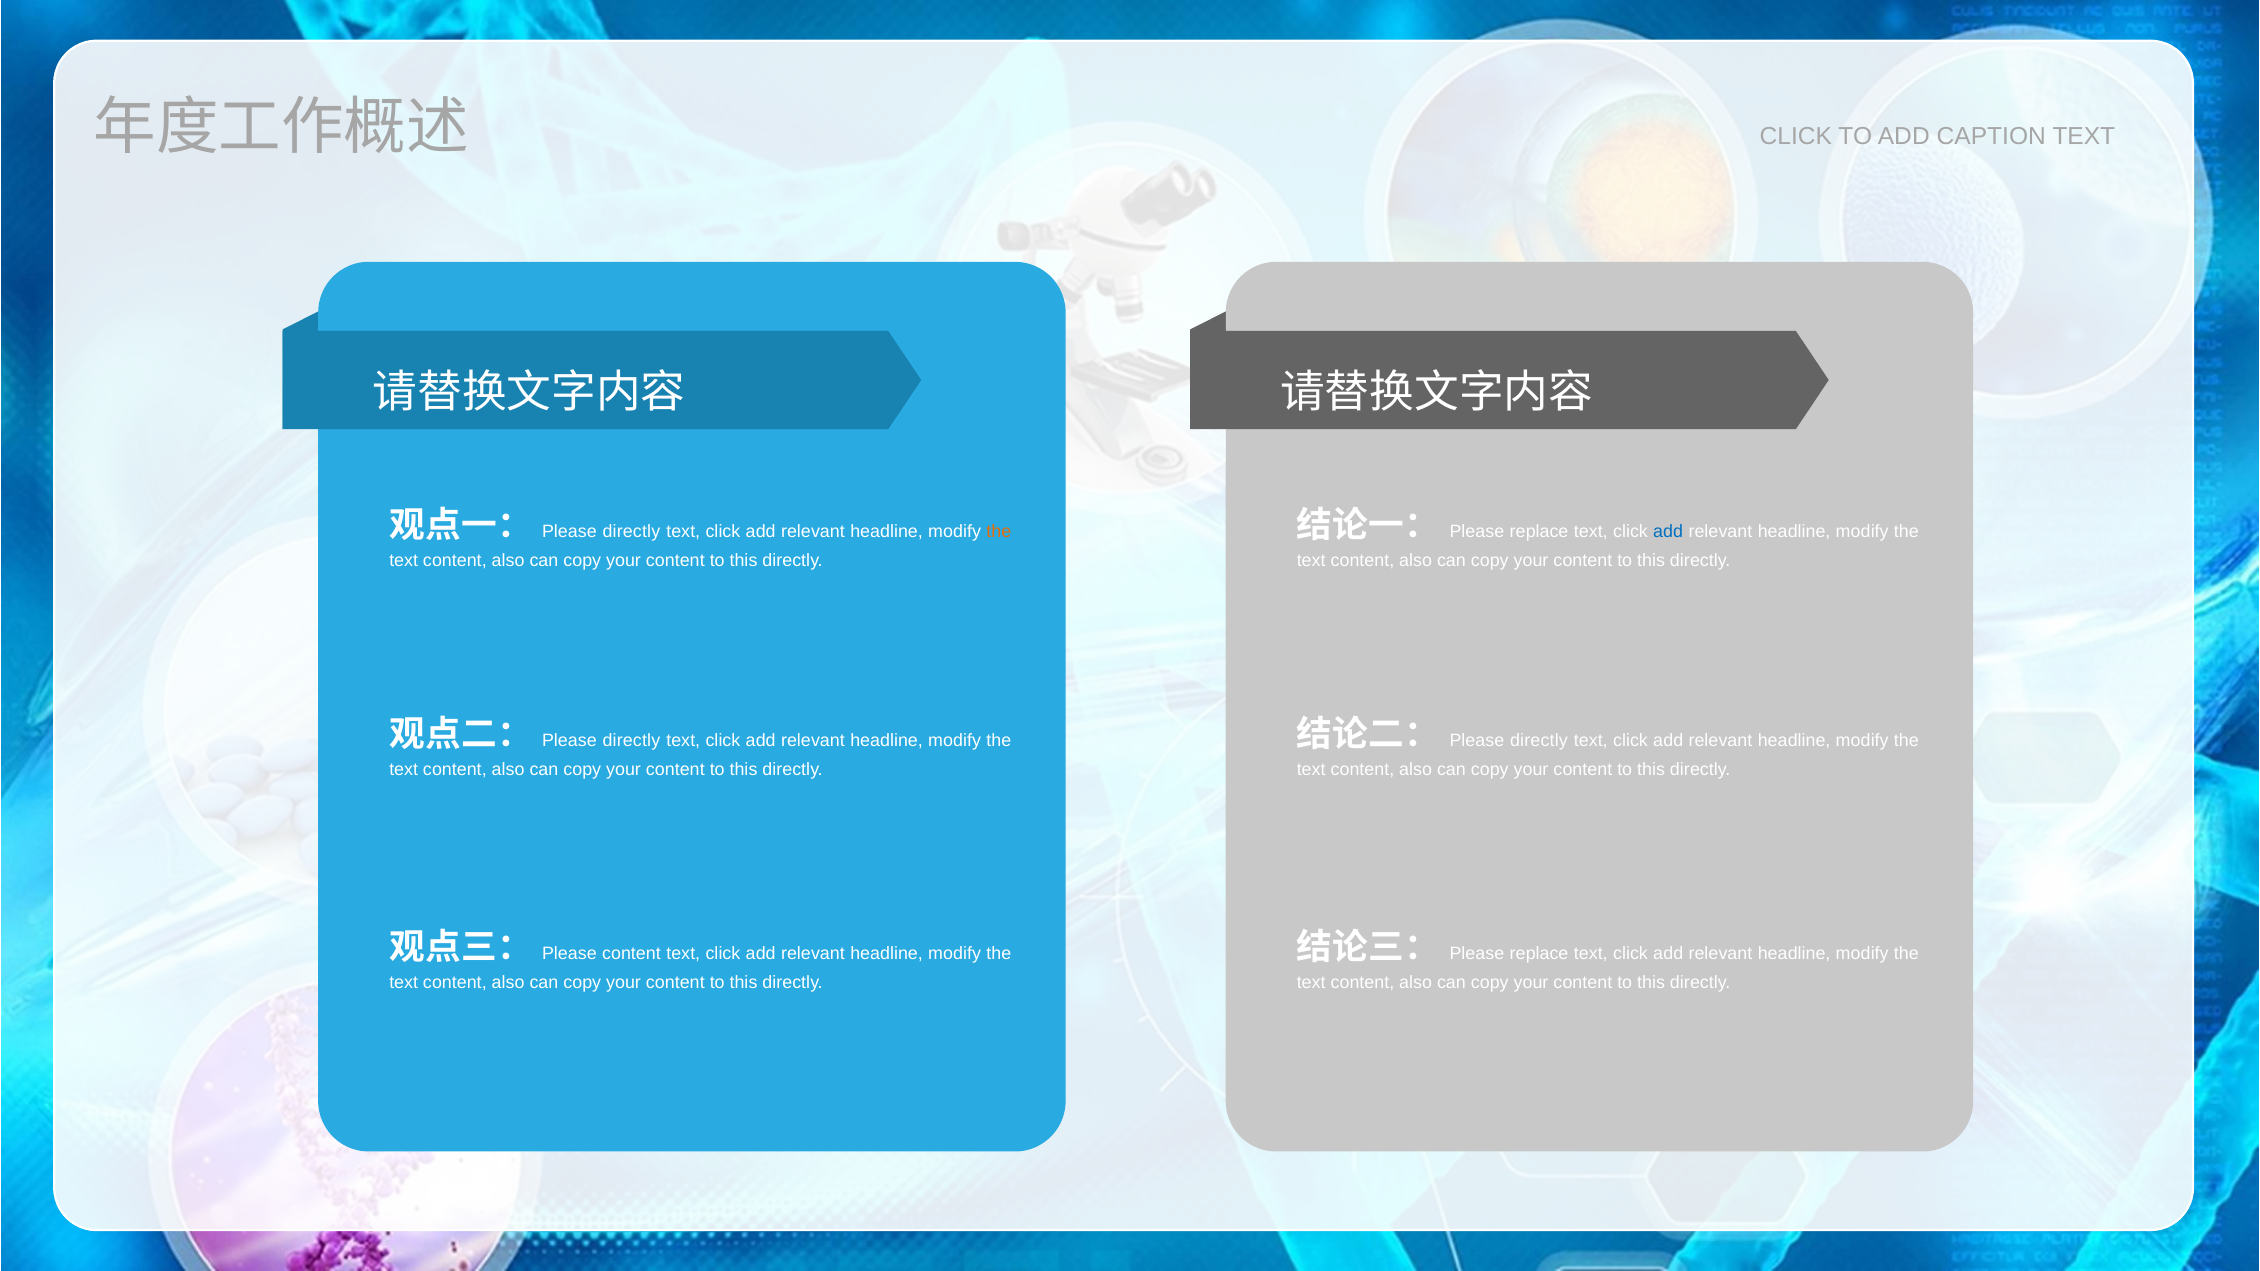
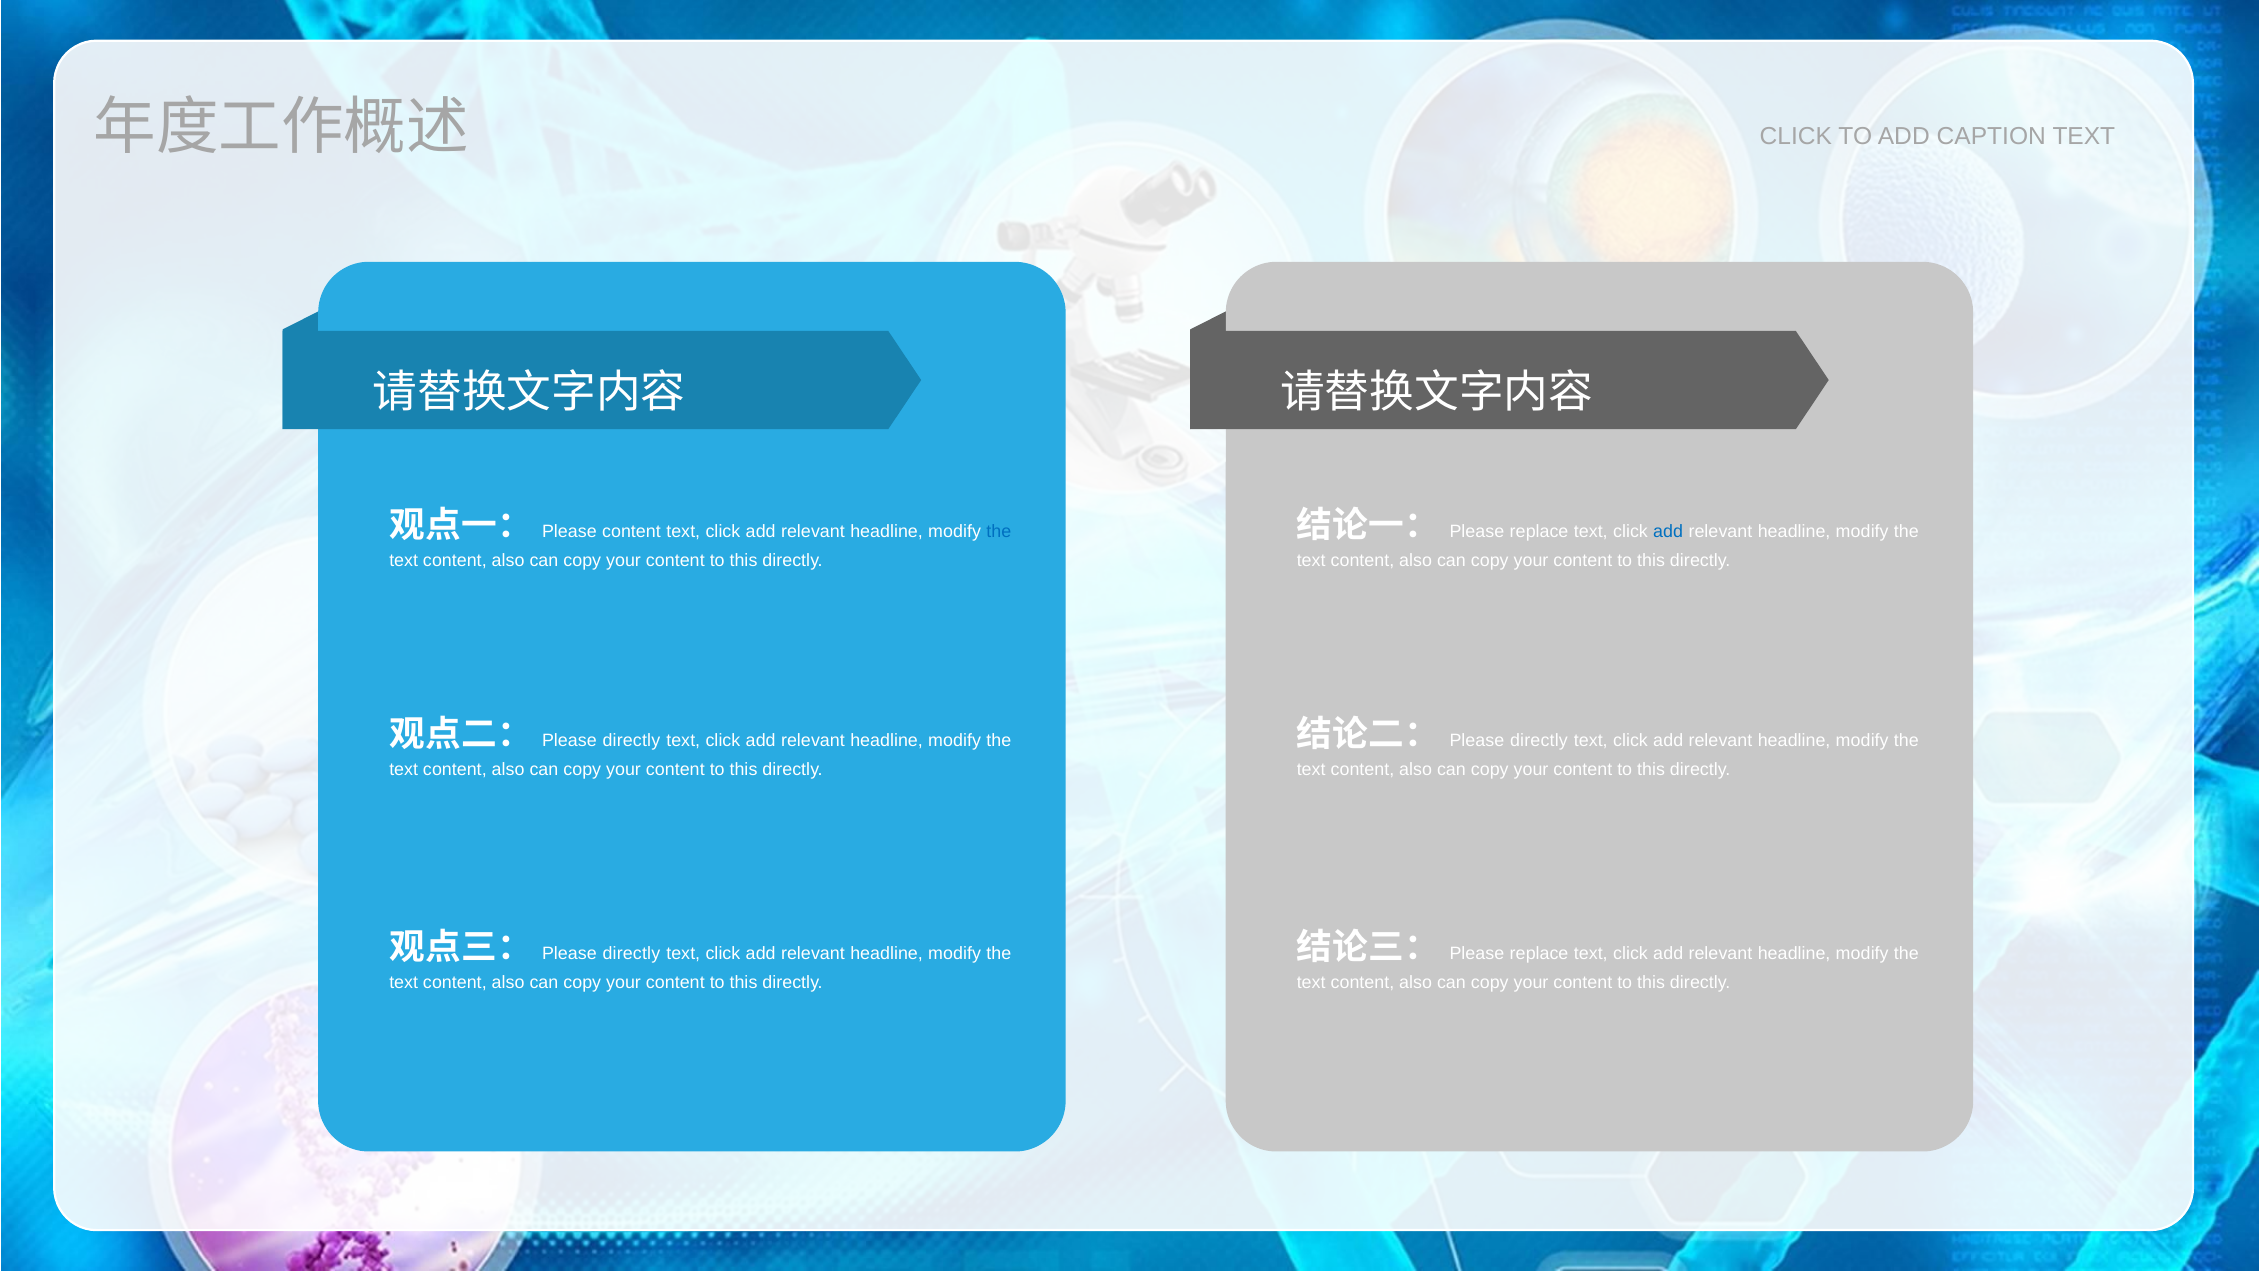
directly: directly -> content (631, 532)
the colour: orange -> blue (999, 532)
content: content -> directly (631, 954)
